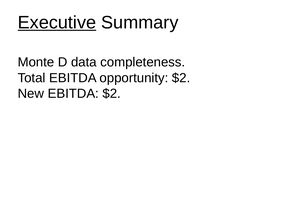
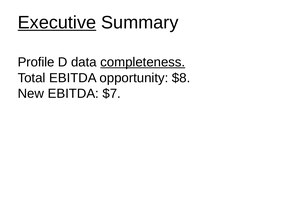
Monte: Monte -> Profile (36, 62)
completeness underline: none -> present (143, 62)
opportunity $2: $2 -> $8 (181, 78)
EBITDA $2: $2 -> $7 (112, 94)
